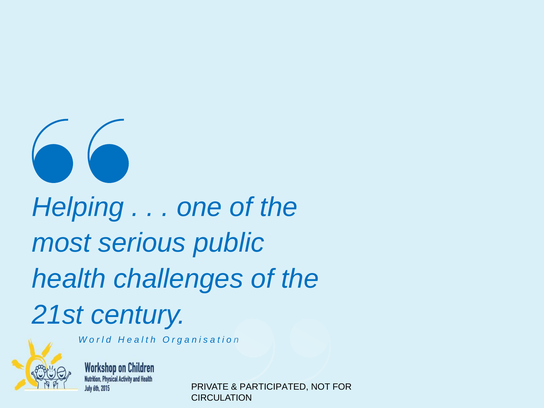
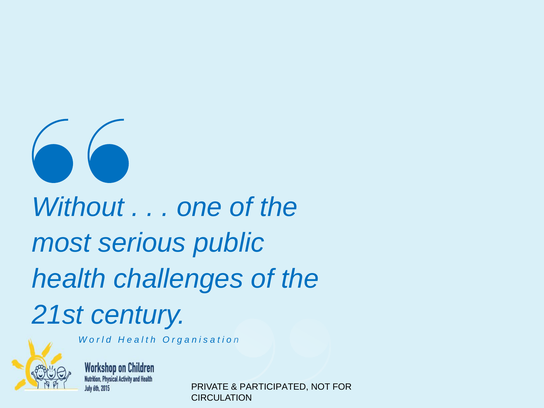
Helping: Helping -> Without (78, 207)
